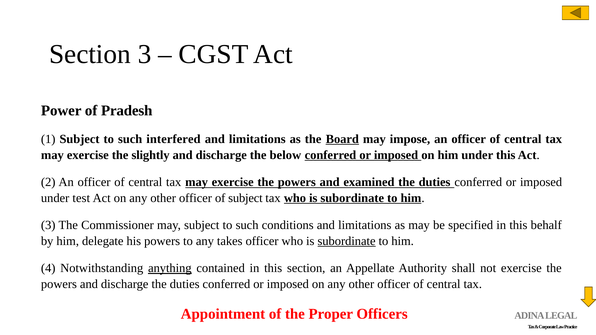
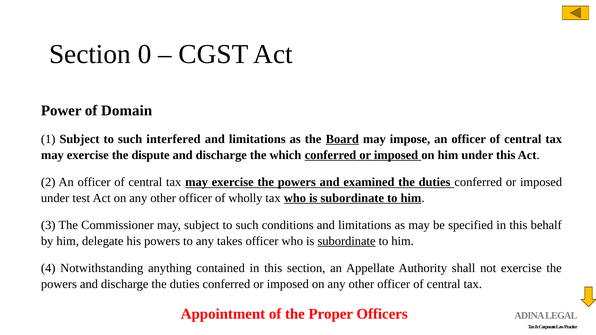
Section 3: 3 -> 0 (145, 54)
Pradesh: Pradesh -> Domain (127, 111)
slightly: slightly -> dispute (151, 155)
below: below -> which (285, 155)
of subject: subject -> wholly (245, 198)
anything underline: present -> none (170, 268)
